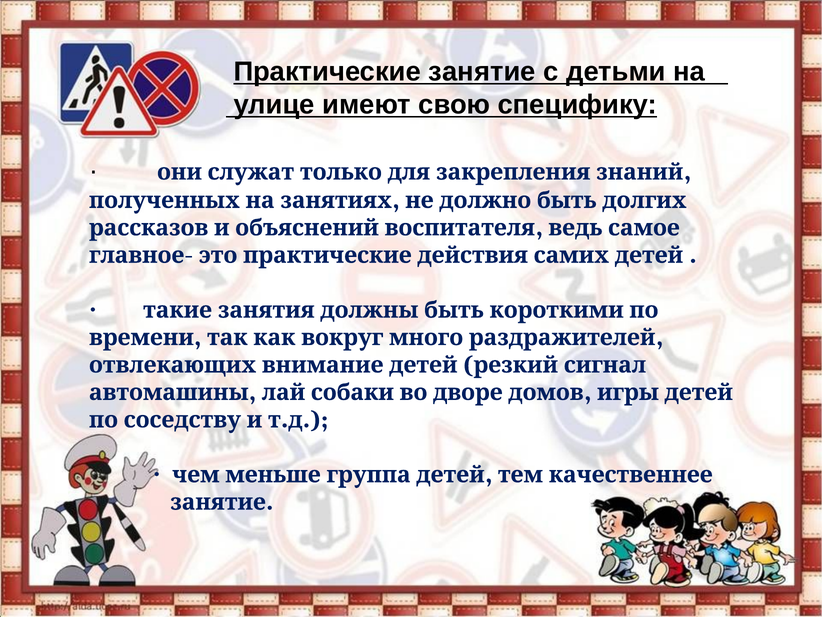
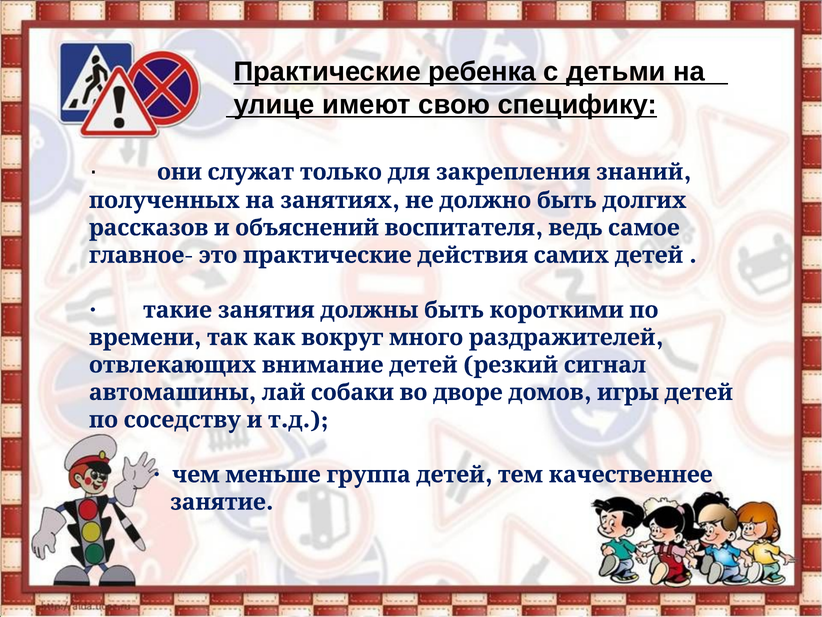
Практические занятие: занятие -> ребенка (482, 72)
